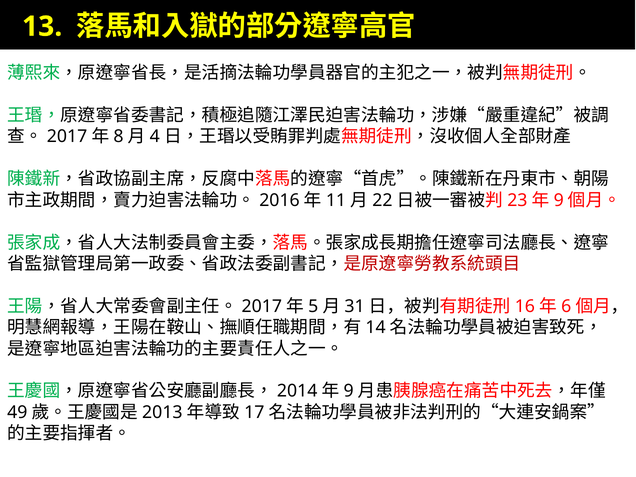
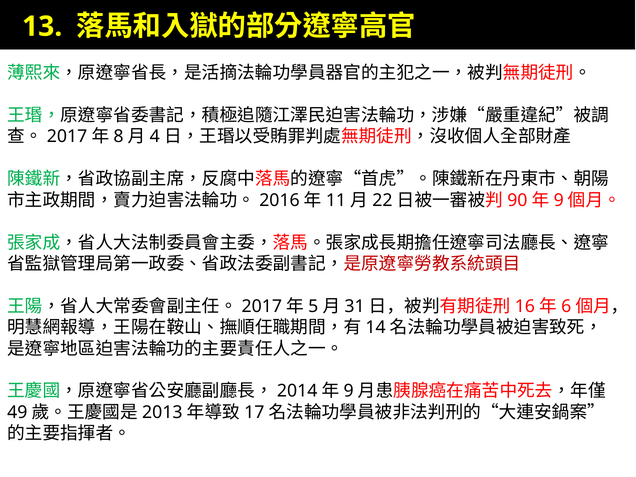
23: 23 -> 90 (517, 200)
